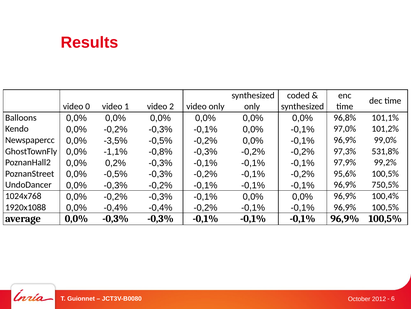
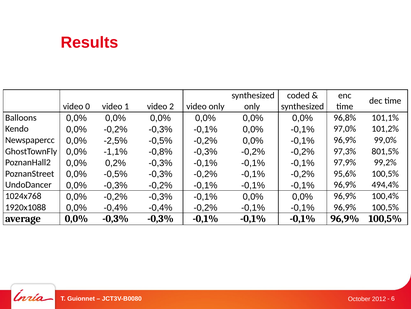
-3,5%: -3,5% -> -2,5% (116, 140)
531,8%: 531,8% -> 801,5% (385, 151)
750,5%: 750,5% -> 494,4% (385, 185)
